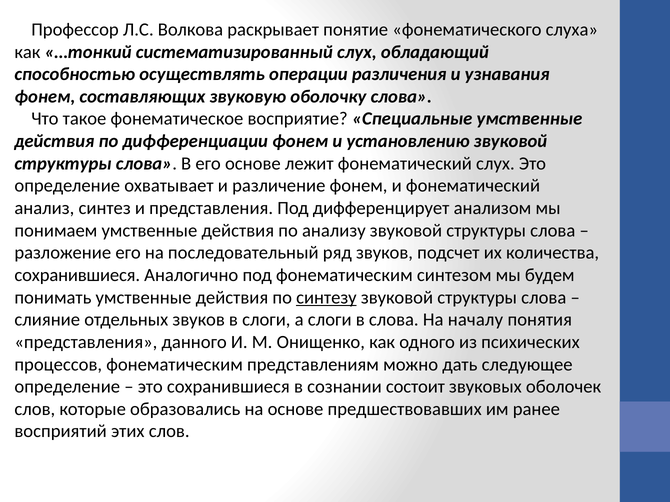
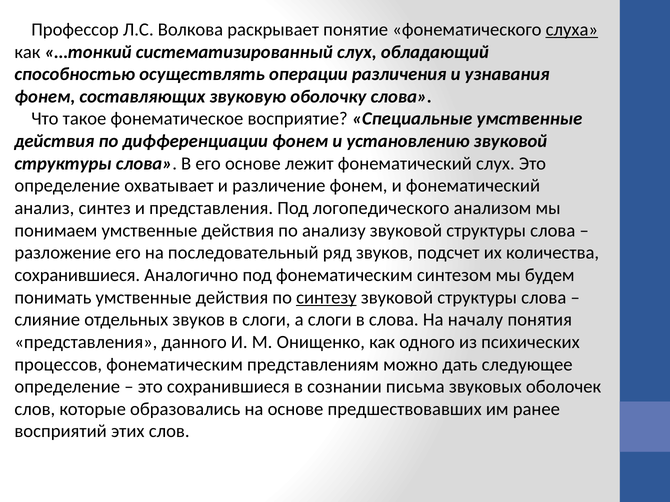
слуха underline: none -> present (572, 30)
дифференцирует: дифференцирует -> логопедического (381, 208)
состоит: состоит -> письма (415, 387)
